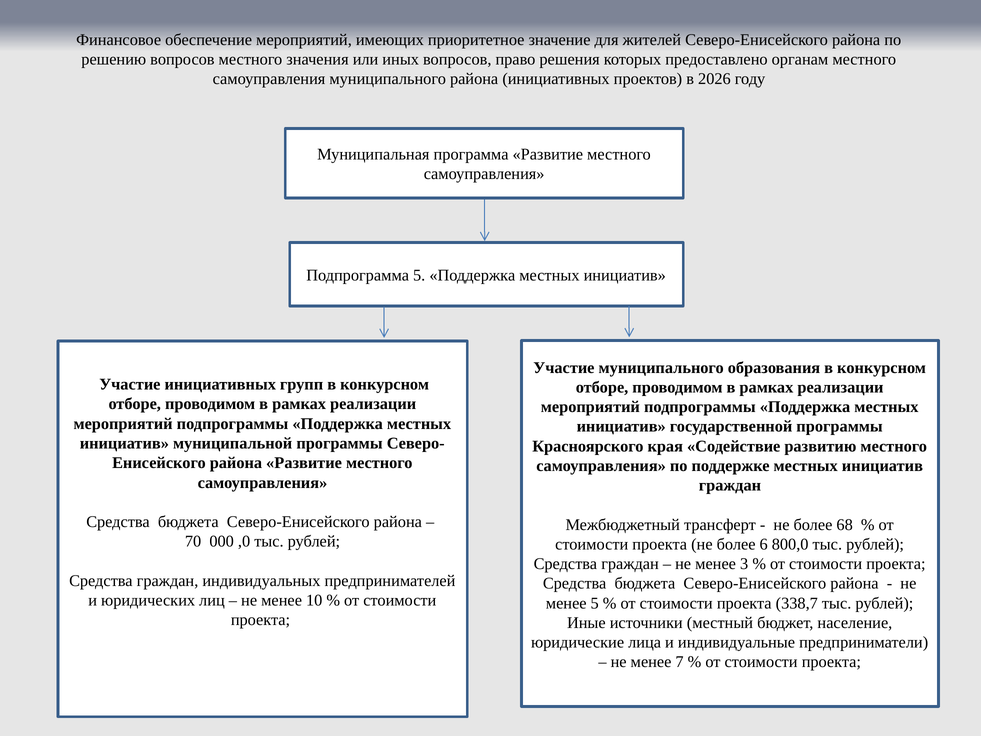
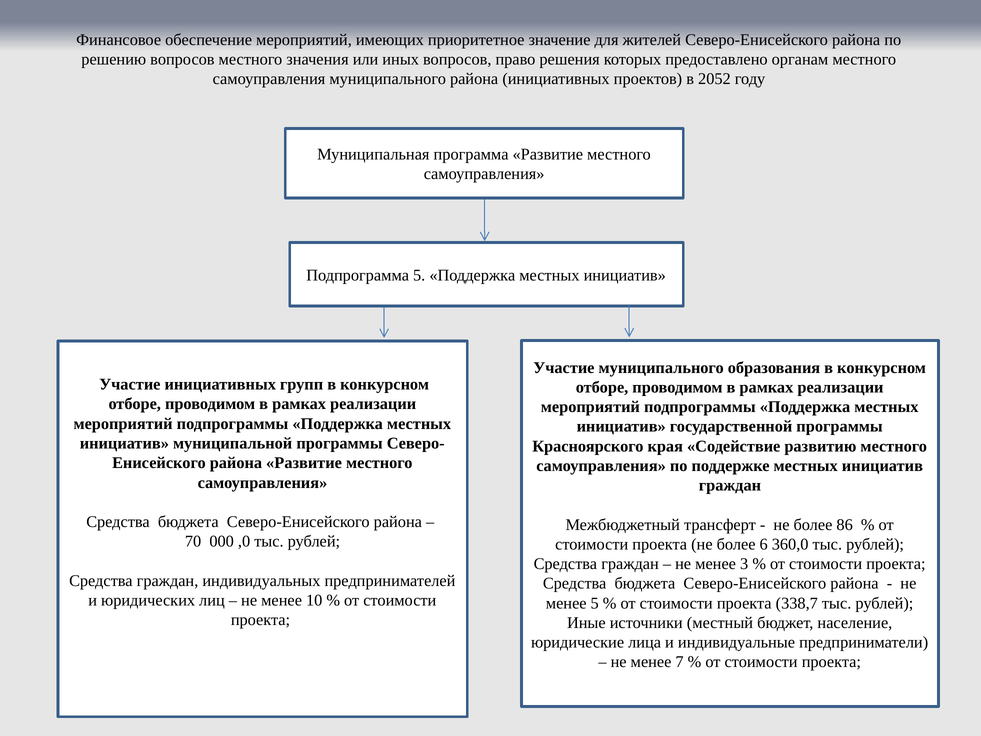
2026: 2026 -> 2052 (714, 79)
68: 68 -> 86 (845, 524)
800,0: 800,0 -> 360,0 (790, 544)
